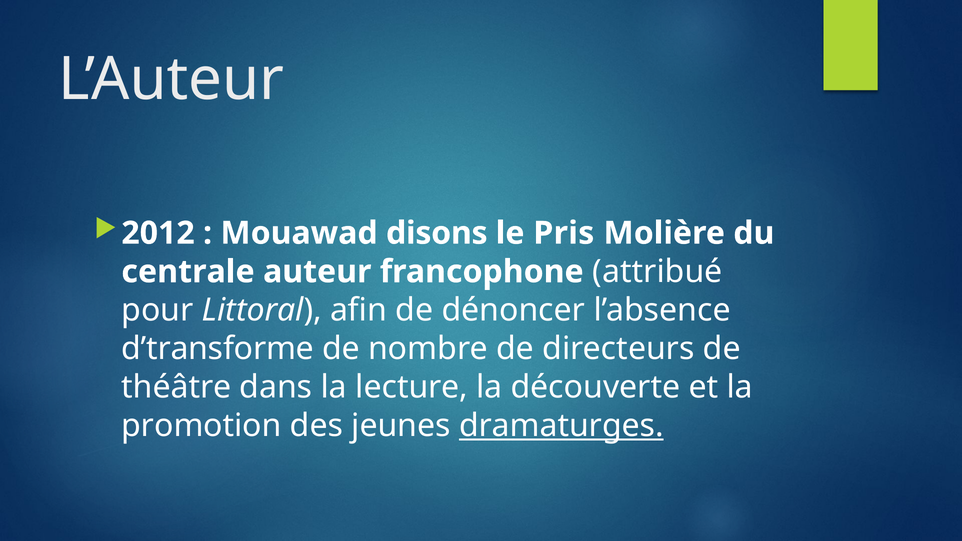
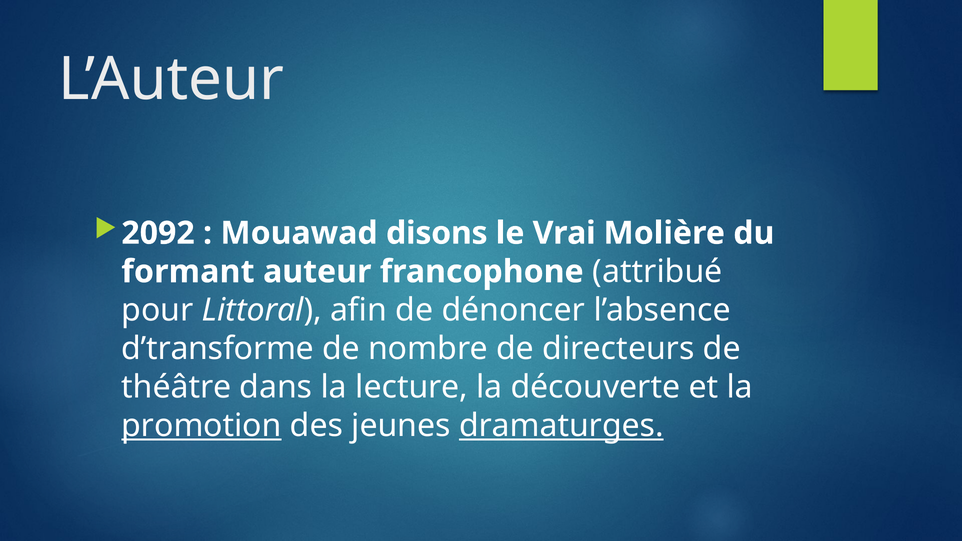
2012: 2012 -> 2092 (158, 233)
Pris: Pris -> Vrai (564, 233)
centrale: centrale -> formant (188, 272)
promotion underline: none -> present (201, 426)
